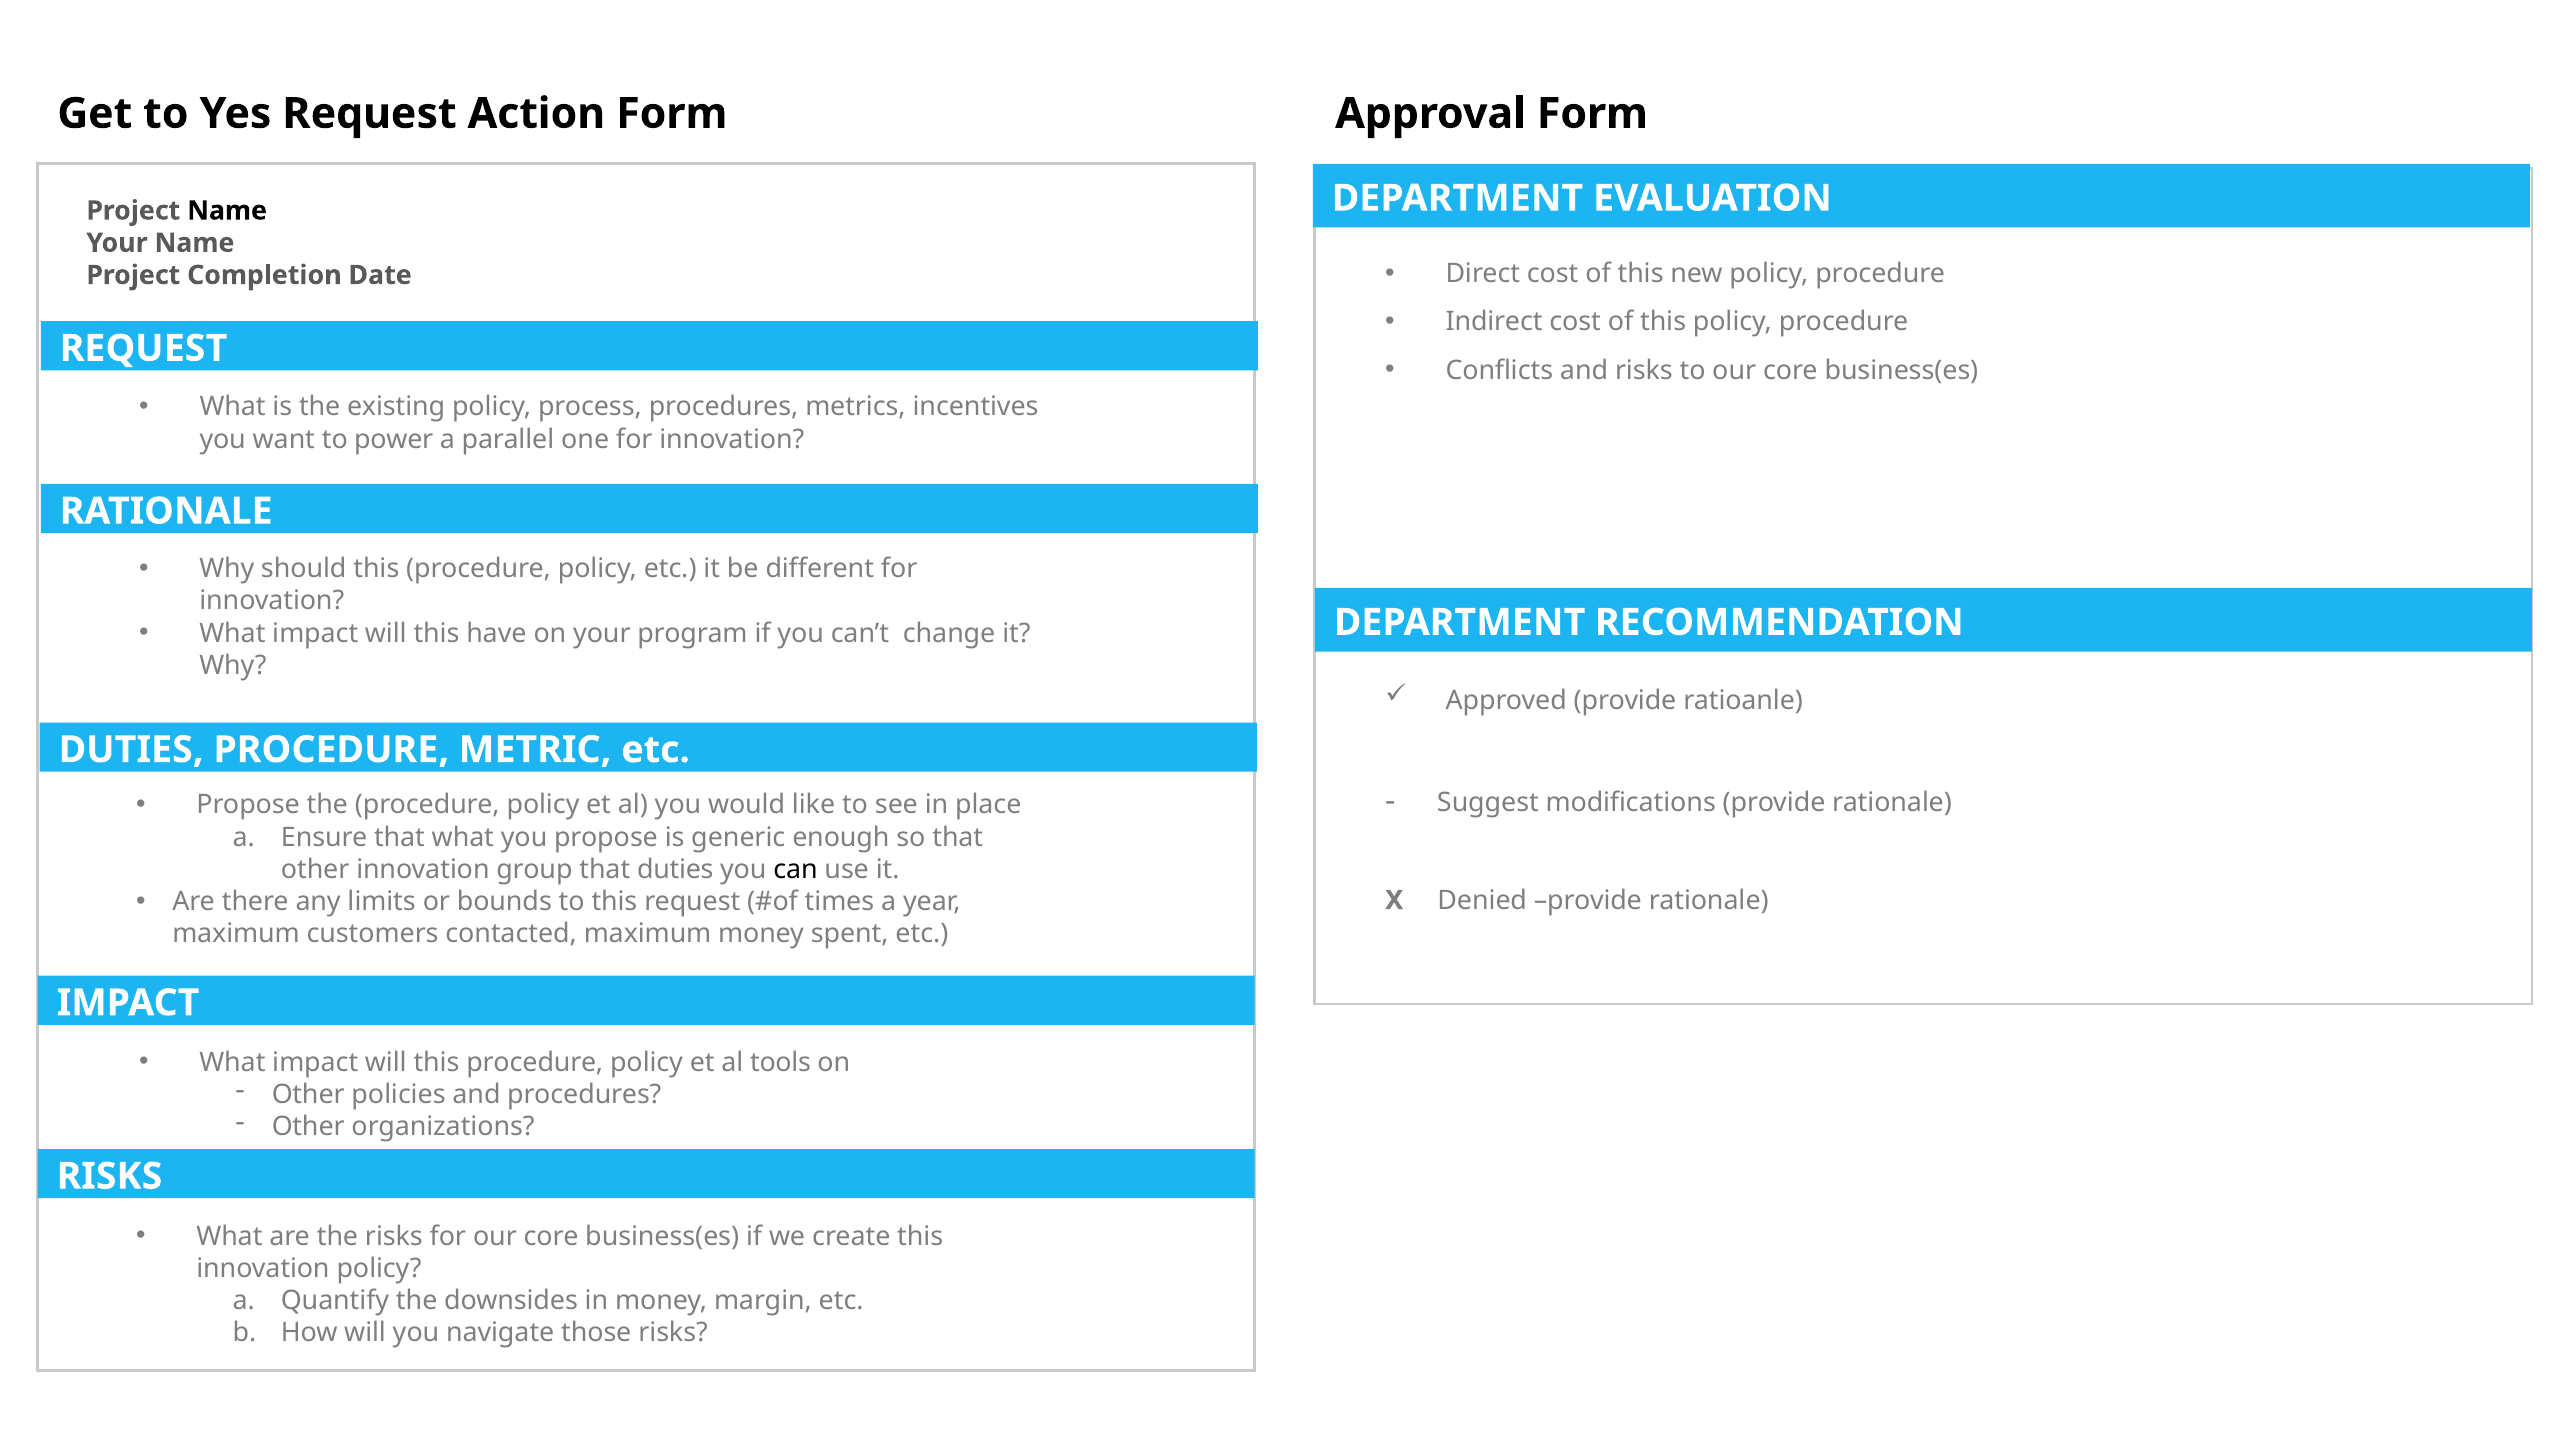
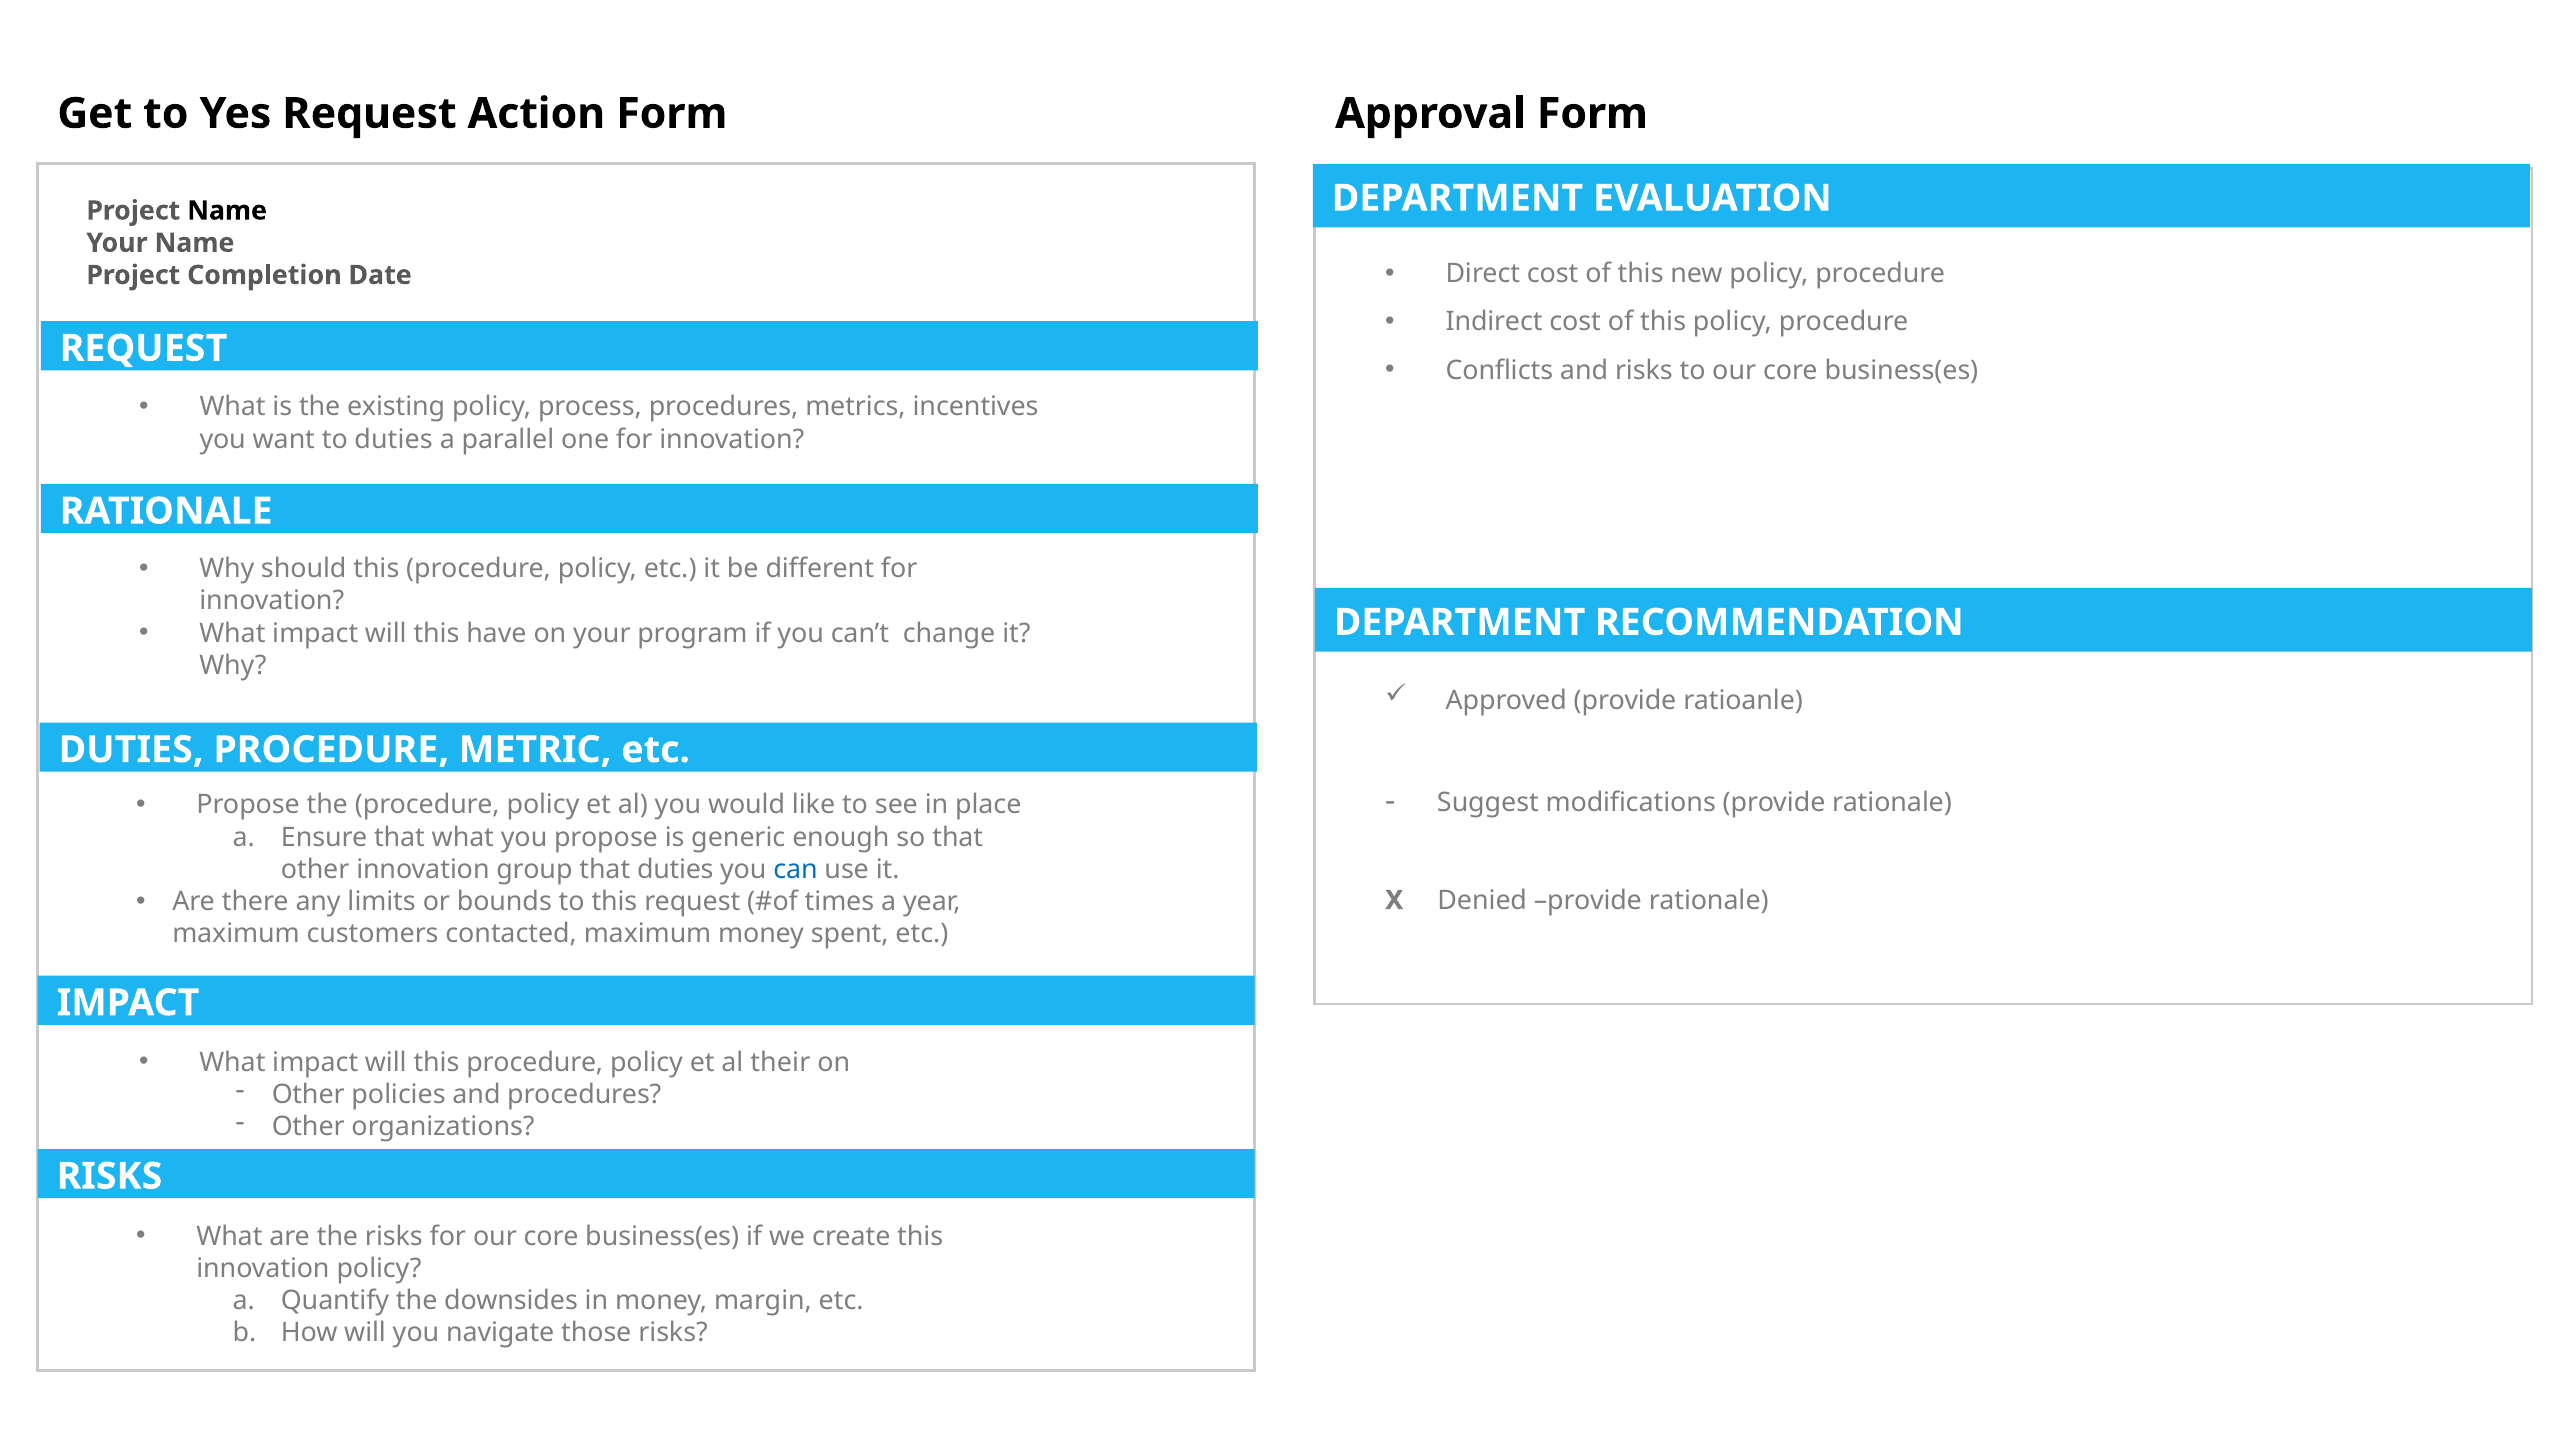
to power: power -> duties (394, 439)
can colour: black -> blue (795, 870)
tools: tools -> their (780, 1063)
